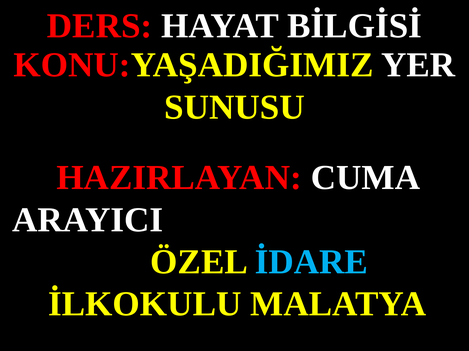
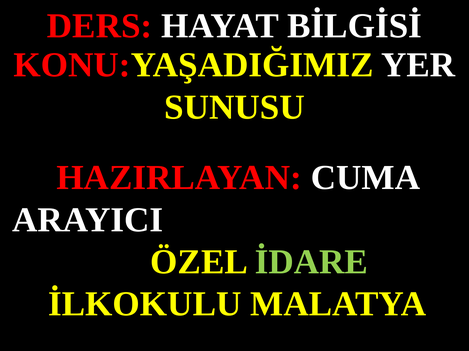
İDARE colour: light blue -> light green (311, 263)
